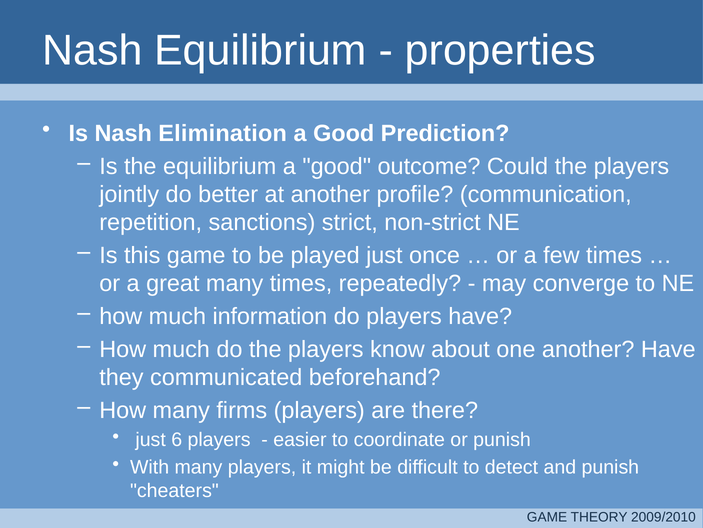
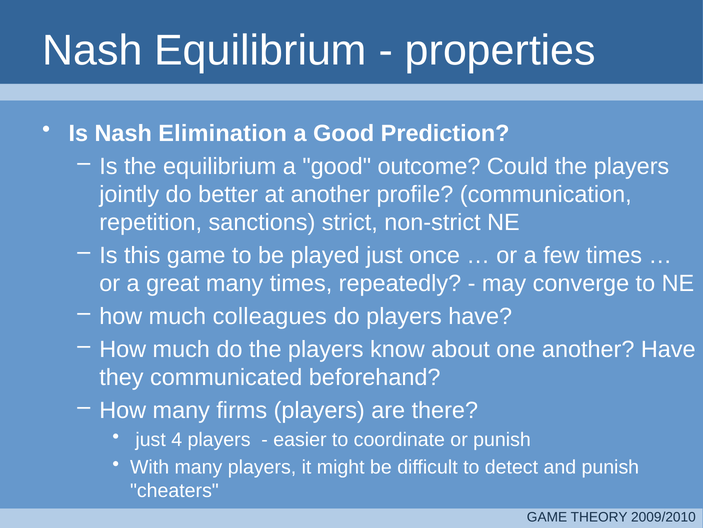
information: information -> colleagues (270, 316)
6: 6 -> 4 (177, 439)
